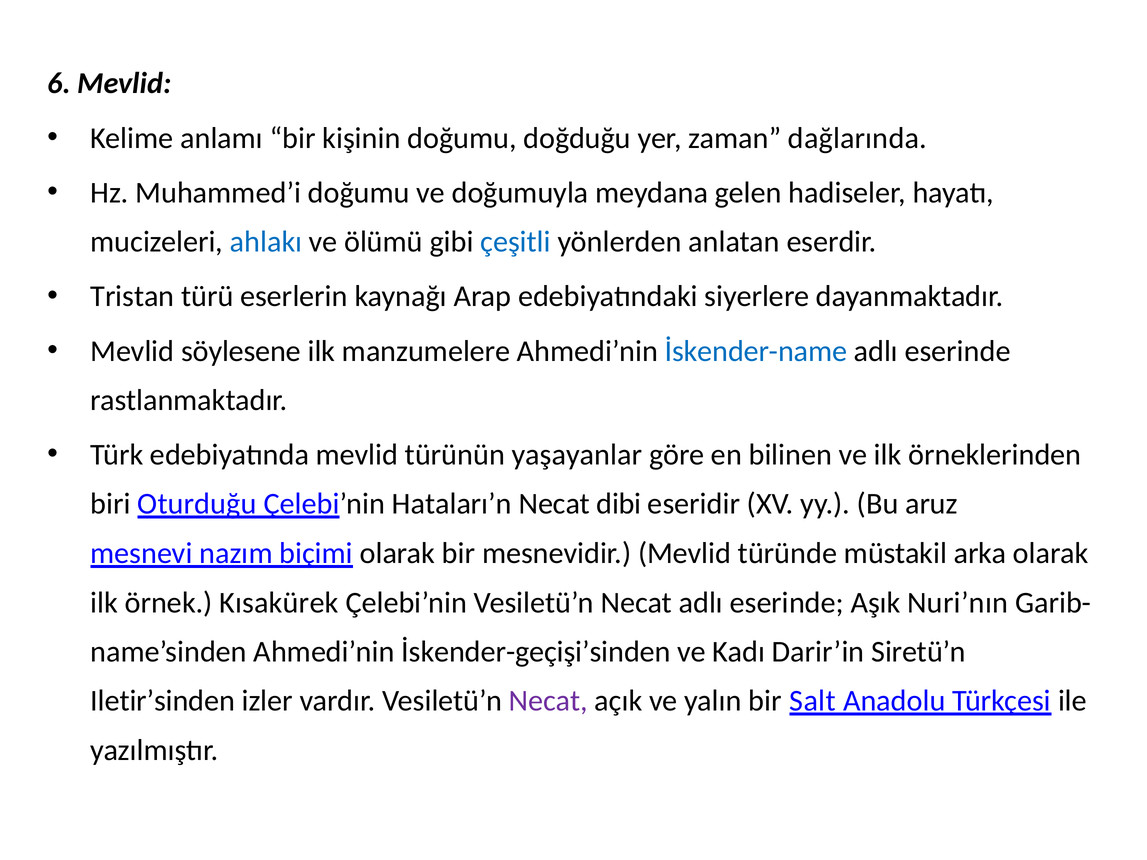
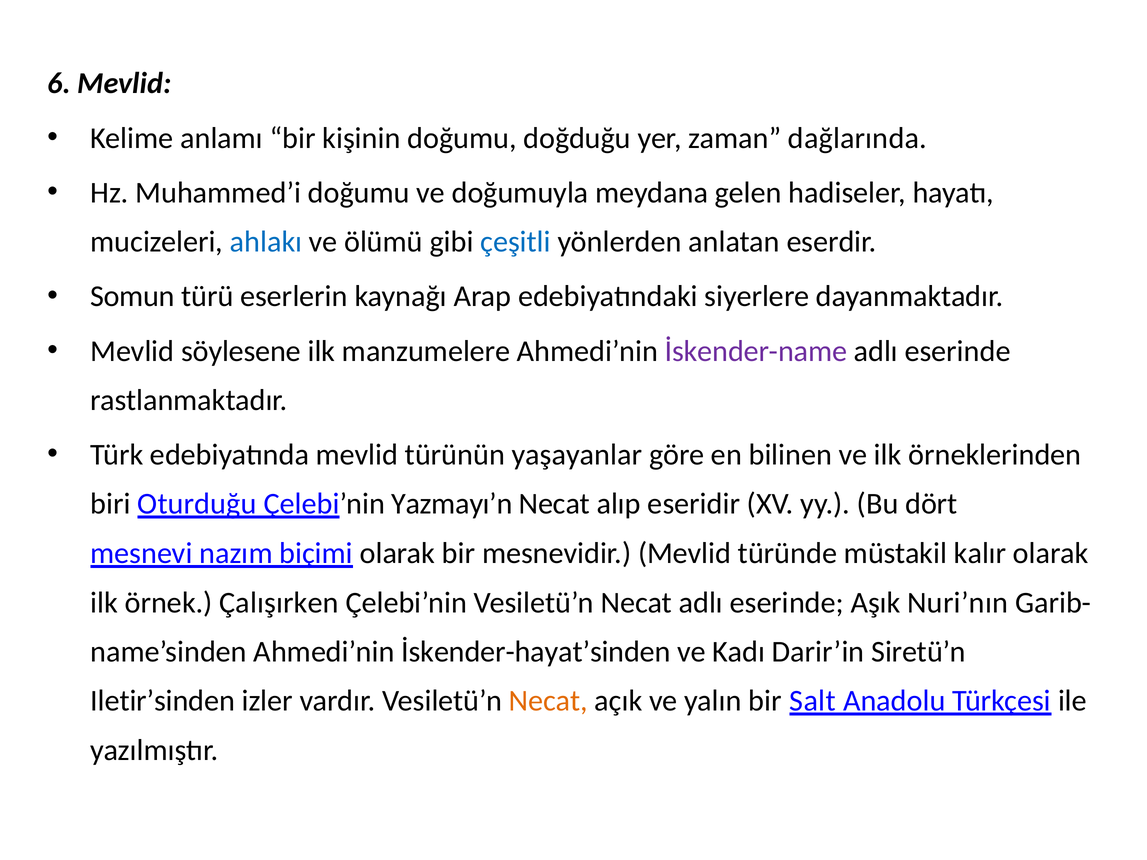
Tristan: Tristan -> Somun (132, 297)
İskender-name colour: blue -> purple (756, 351)
Hataları’n: Hataları’n -> Yazmayı’n (452, 504)
dibi: dibi -> alıp (619, 504)
aruz: aruz -> dört (931, 504)
arka: arka -> kalır (980, 554)
Kısakürek: Kısakürek -> Çalışırken (279, 603)
İskender-geçişi’sinden: İskender-geçişi’sinden -> İskender-hayat’sinden (536, 652)
Necat colour: purple -> orange (548, 701)
